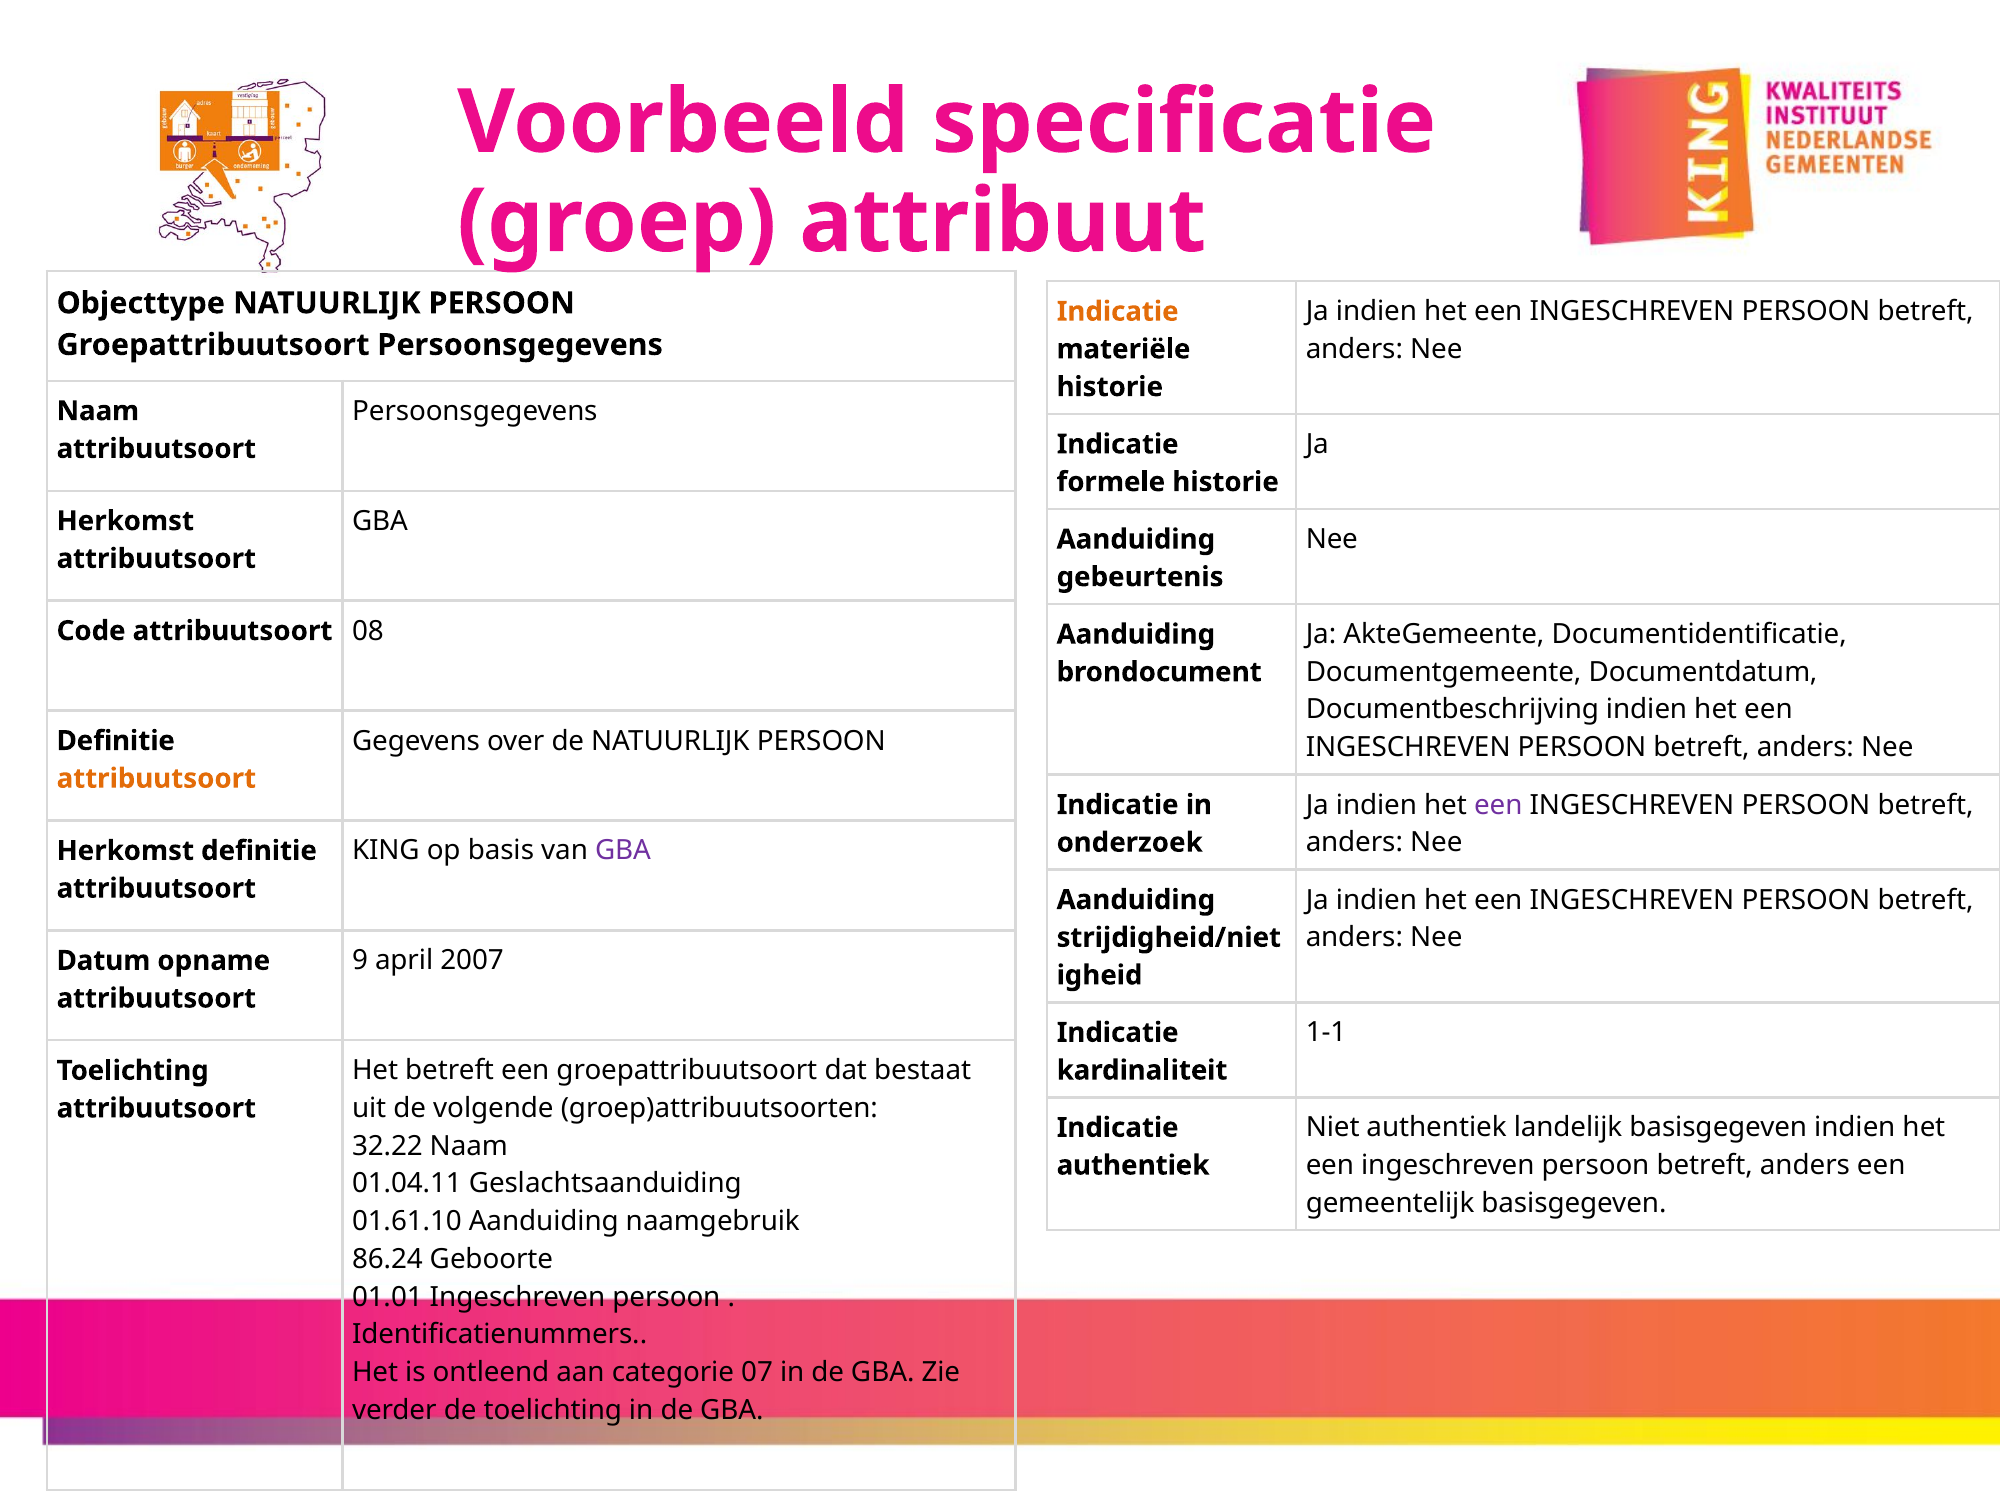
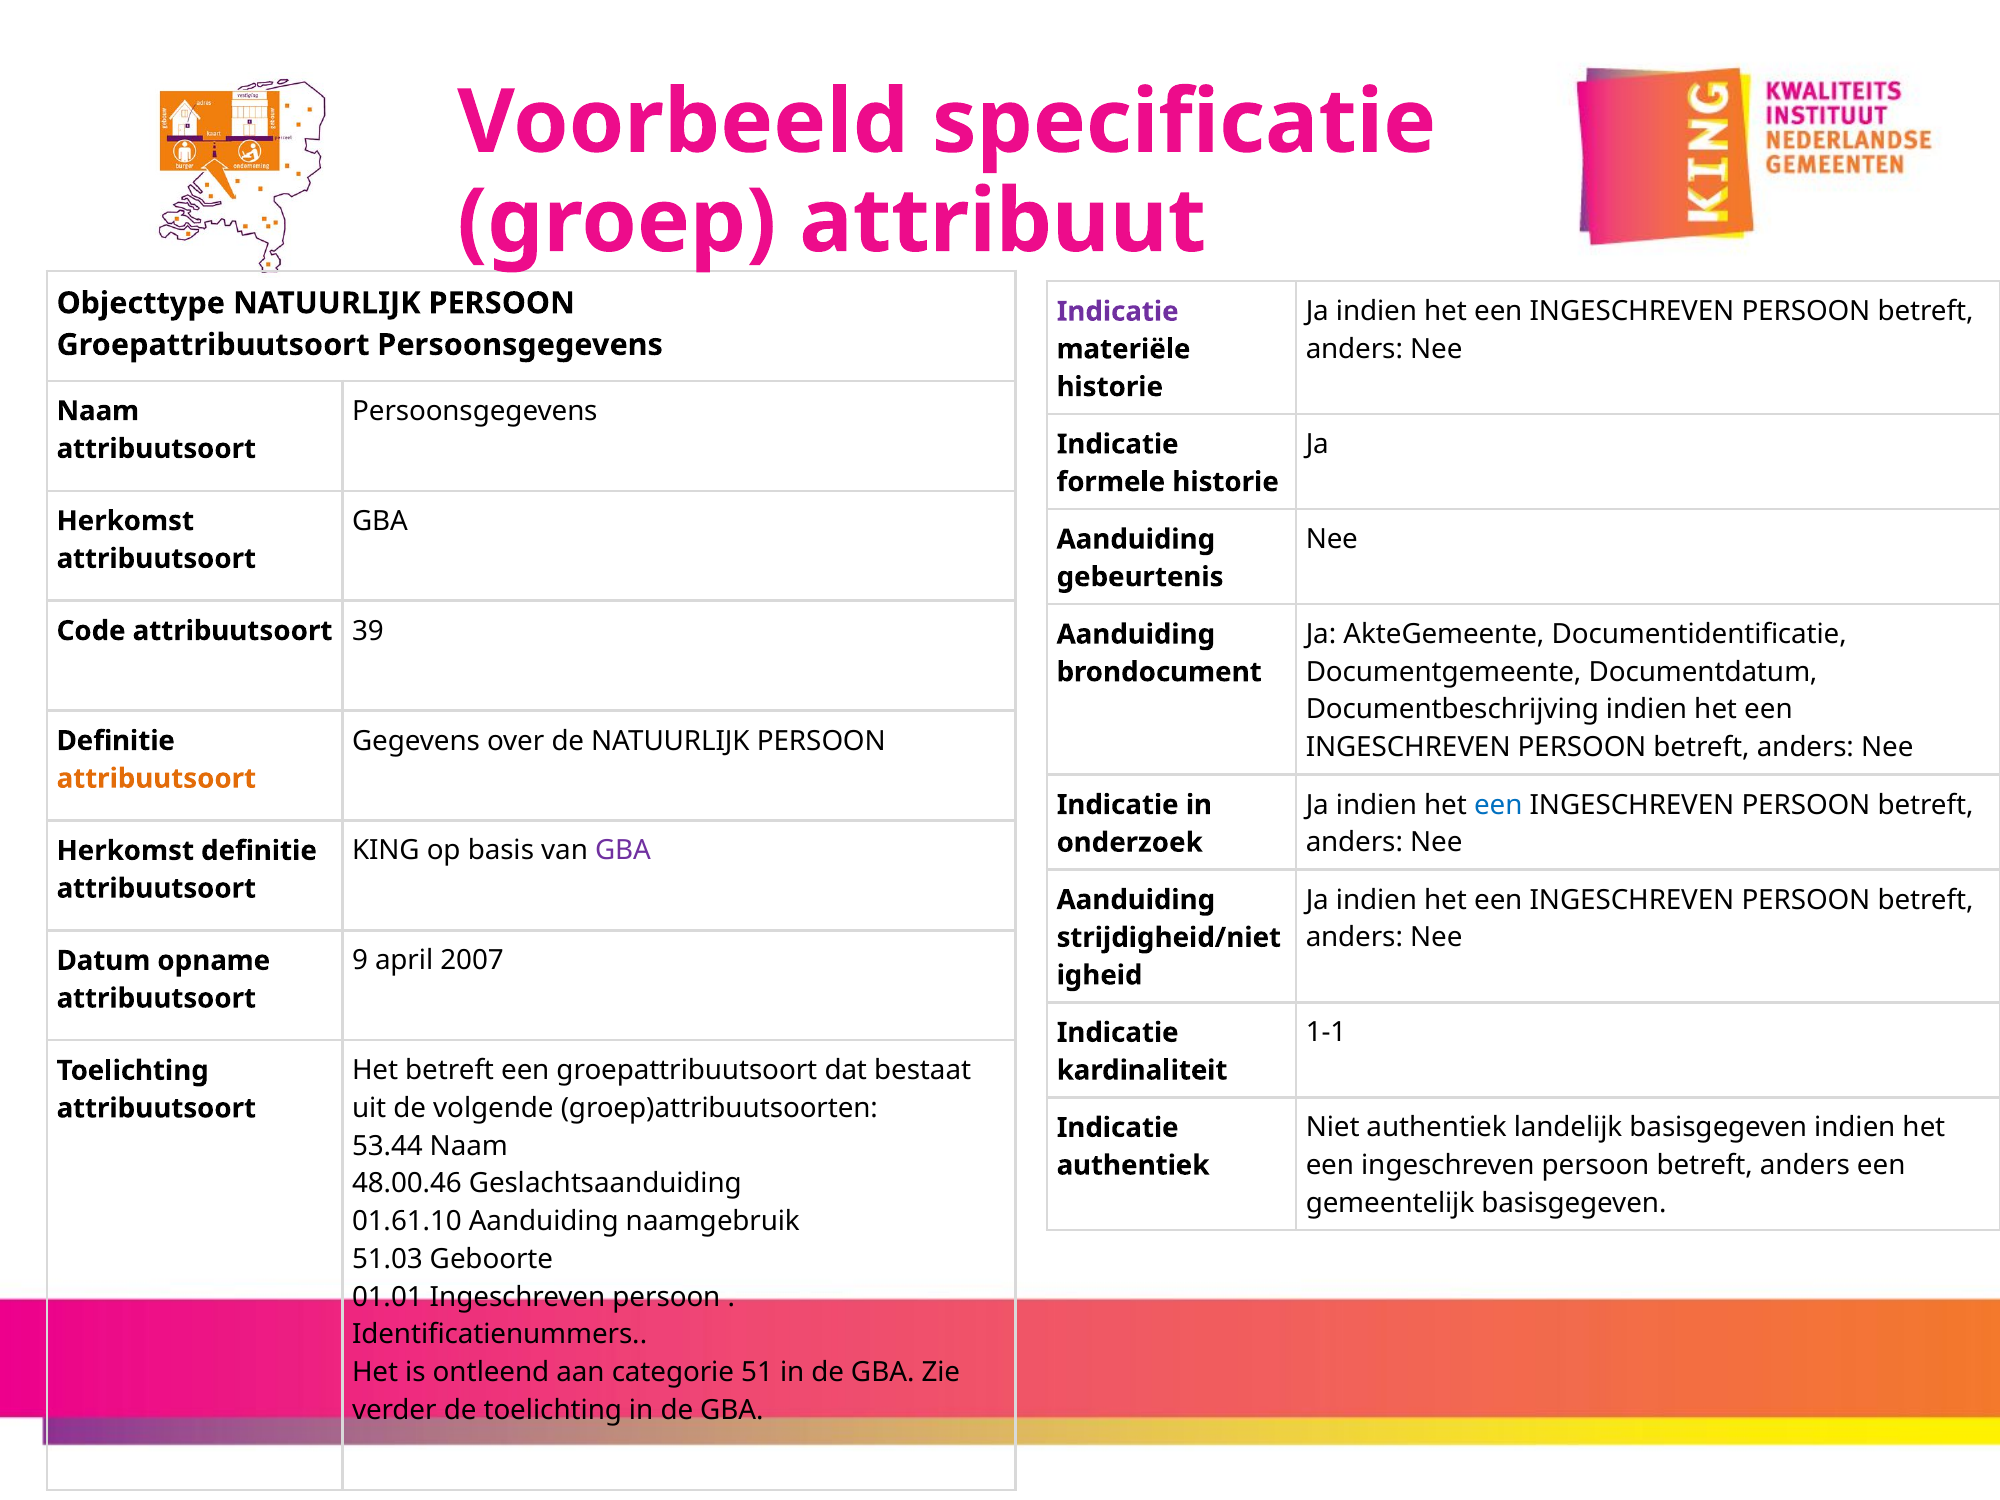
Indicatie colour: orange -> purple (1118, 312)
08: 08 -> 39 (368, 631)
een colour: purple -> blue (1498, 805)
32.22: 32.22 -> 53.44 (387, 1146)
01.04.11: 01.04.11 -> 48.00.46 (407, 1184)
86.24: 86.24 -> 51.03 (387, 1259)
07: 07 -> 51 (757, 1372)
